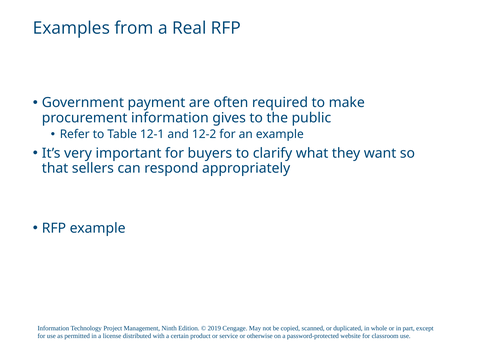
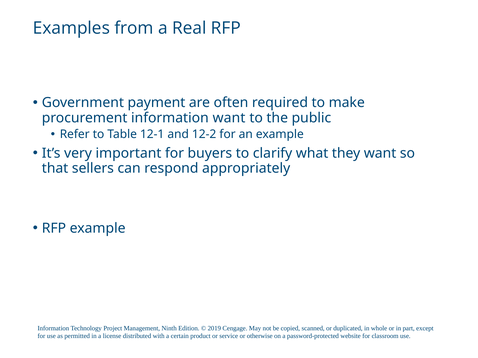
information gives: gives -> want (229, 118)
